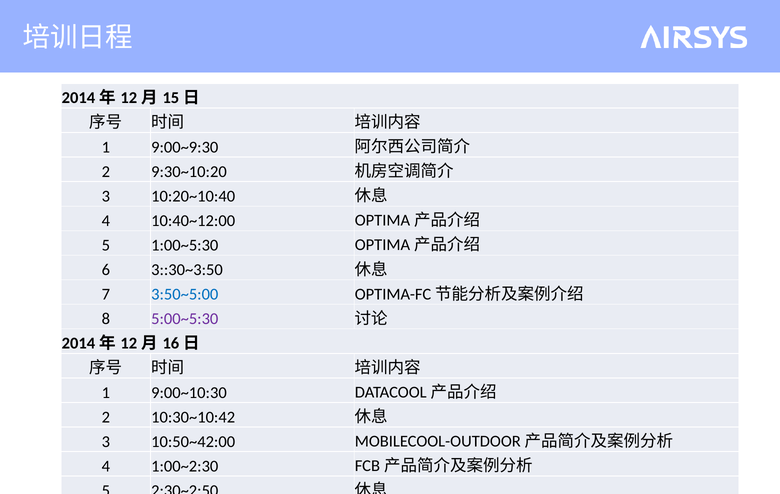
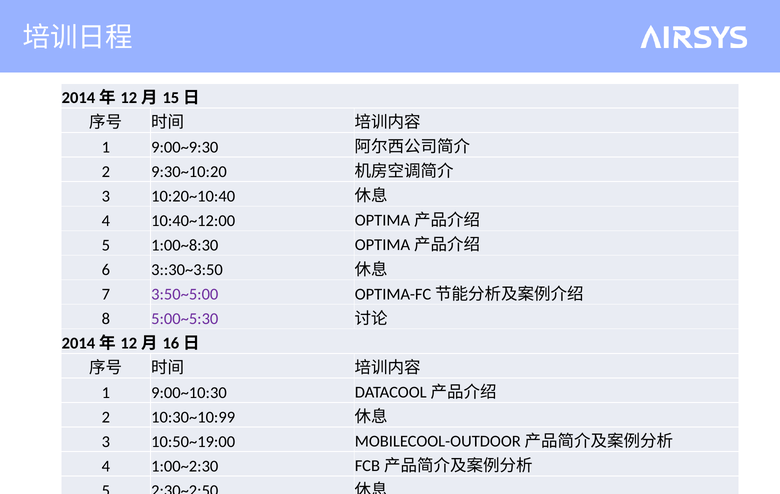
1:00~5:30: 1:00~5:30 -> 1:00~8:30 (185, 245)
3:50~5:00 colour: blue -> purple (185, 294)
10:30~10:42: 10:30~10:42 -> 10:30~10:99 (193, 417)
10:50~42:00: 10:50~42:00 -> 10:50~19:00 (193, 442)
